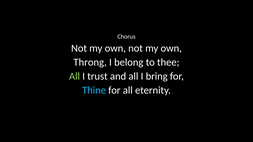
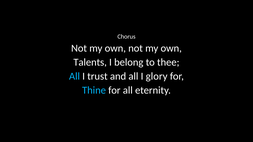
Throng: Throng -> Talents (90, 62)
All colour: light green -> light blue (74, 76)
bring: bring -> glory (157, 76)
